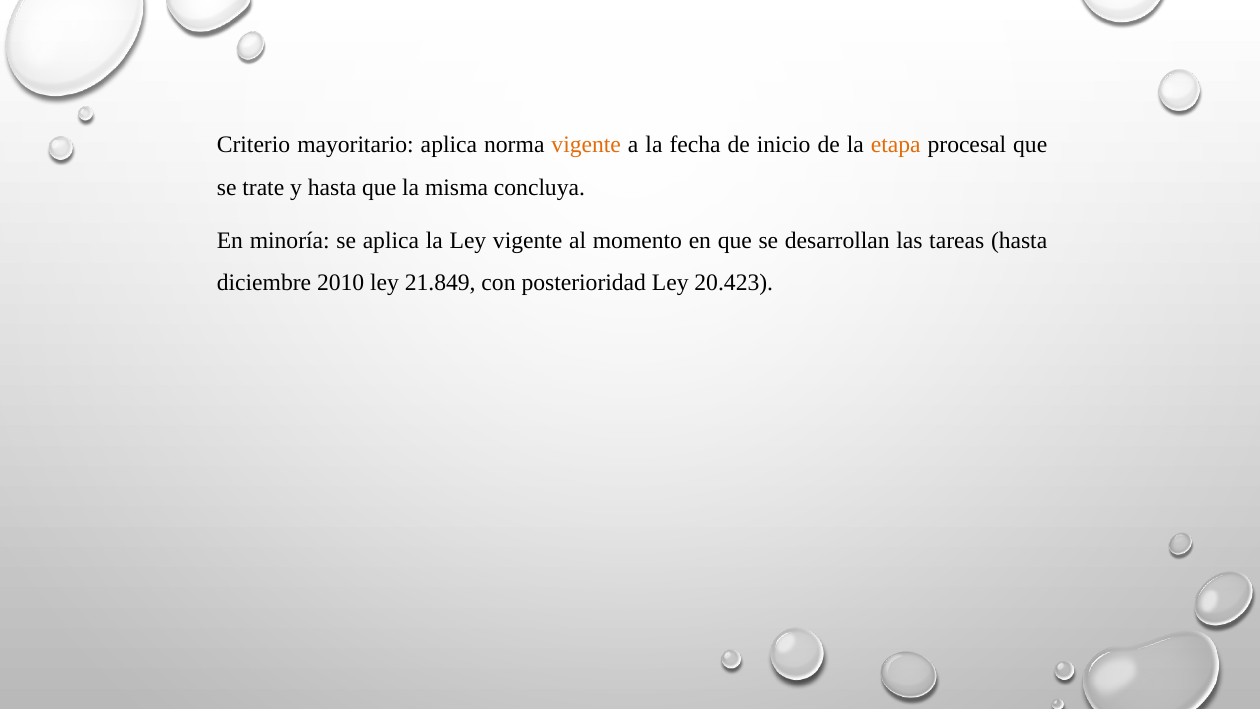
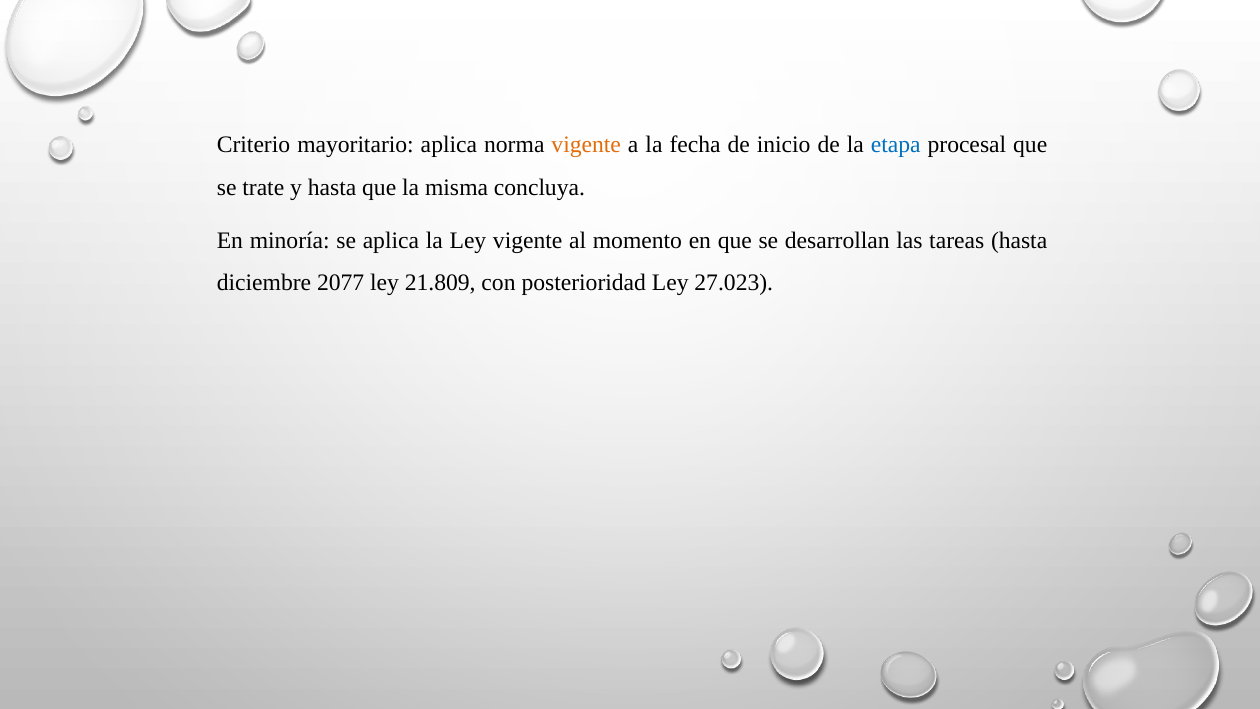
etapa colour: orange -> blue (896, 145)
2010: 2010 -> 2077 (341, 283)
21.849: 21.849 -> 21.809 (440, 283)
20.423: 20.423 -> 27.023 (734, 283)
